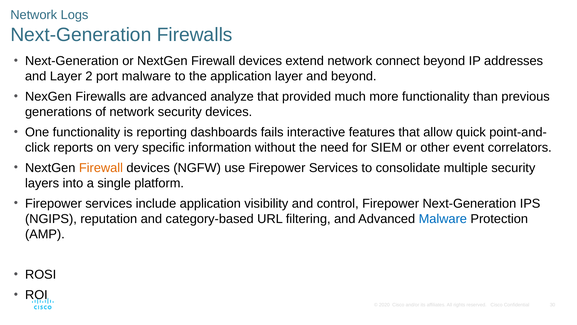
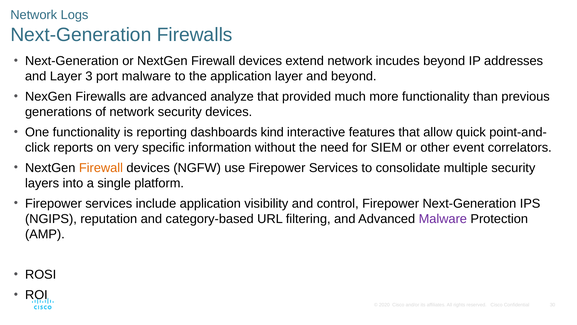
connect: connect -> incudes (398, 61)
2: 2 -> 3 (89, 76)
fails: fails -> kind (272, 132)
Malware colour: blue -> purple (443, 219)
